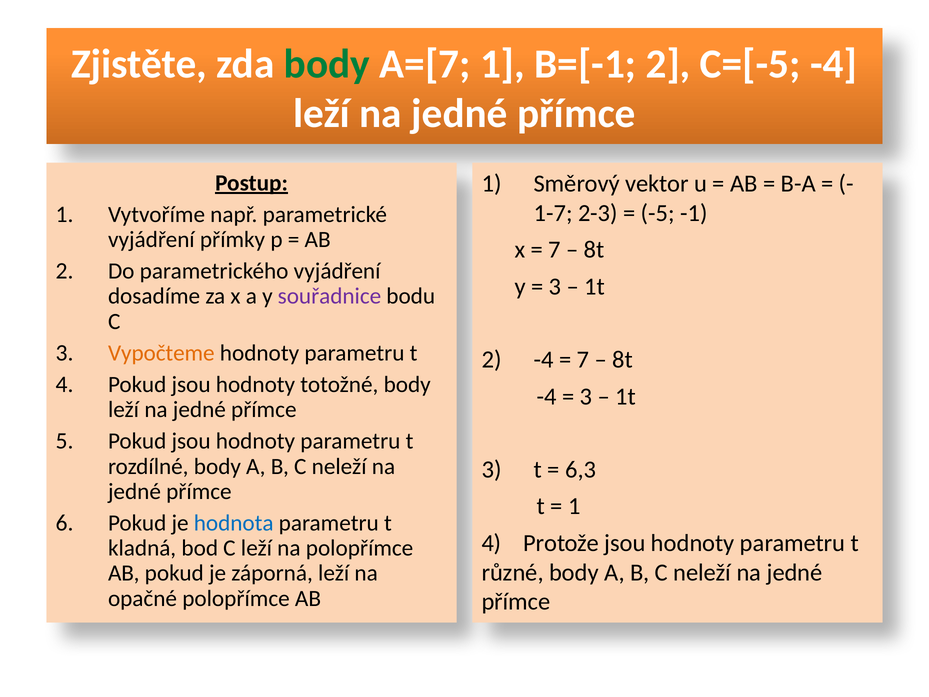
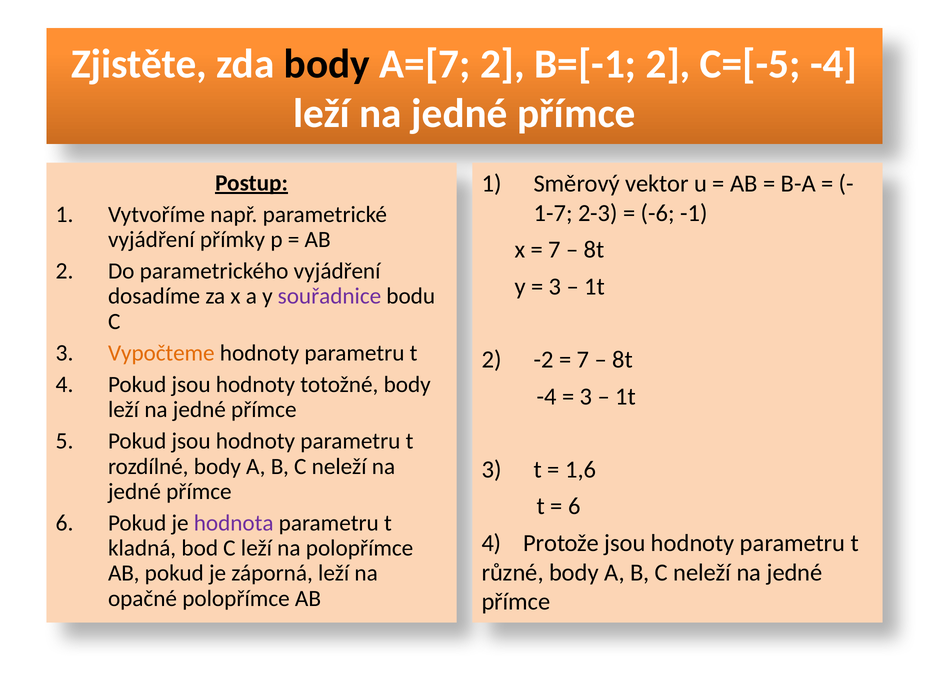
body colour: green -> black (327, 64)
A=[7 1: 1 -> 2 (503, 64)
-5: -5 -> -6 (658, 213)
2 -4: -4 -> -2 (544, 360)
6,3: 6,3 -> 1,6 (581, 470)
1: 1 -> 6 (574, 506)
hodnota colour: blue -> purple (234, 523)
